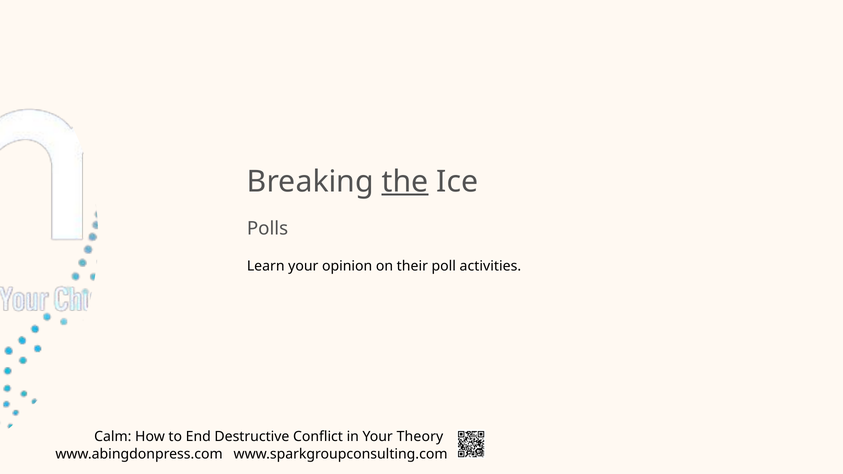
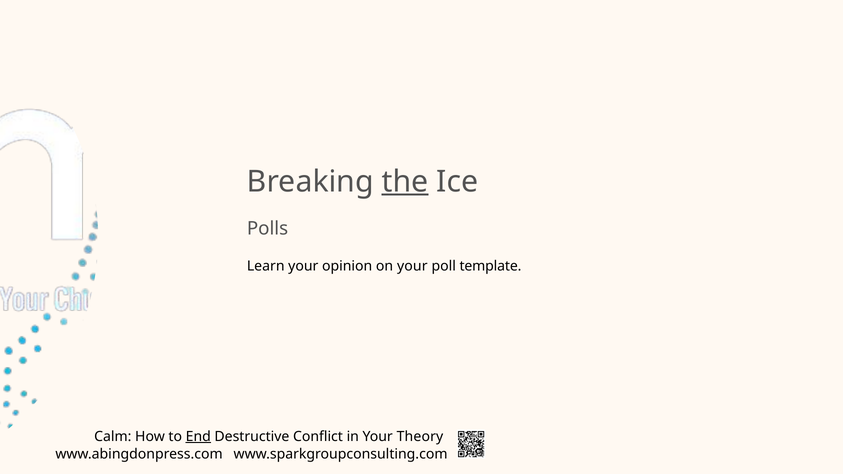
on their: their -> your (412, 266)
activities: activities -> template (490, 266)
End underline: none -> present (198, 437)
